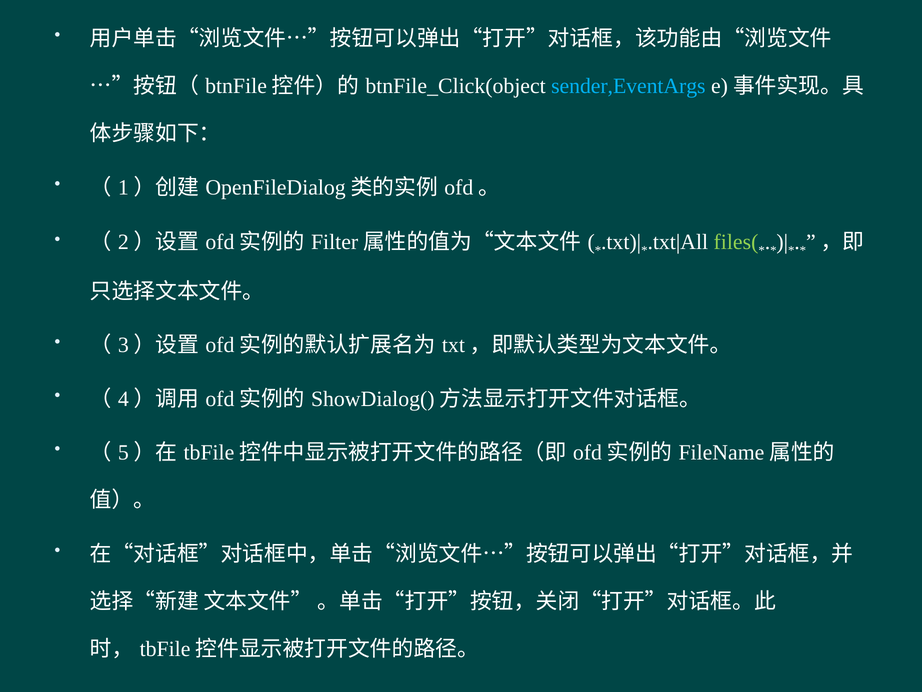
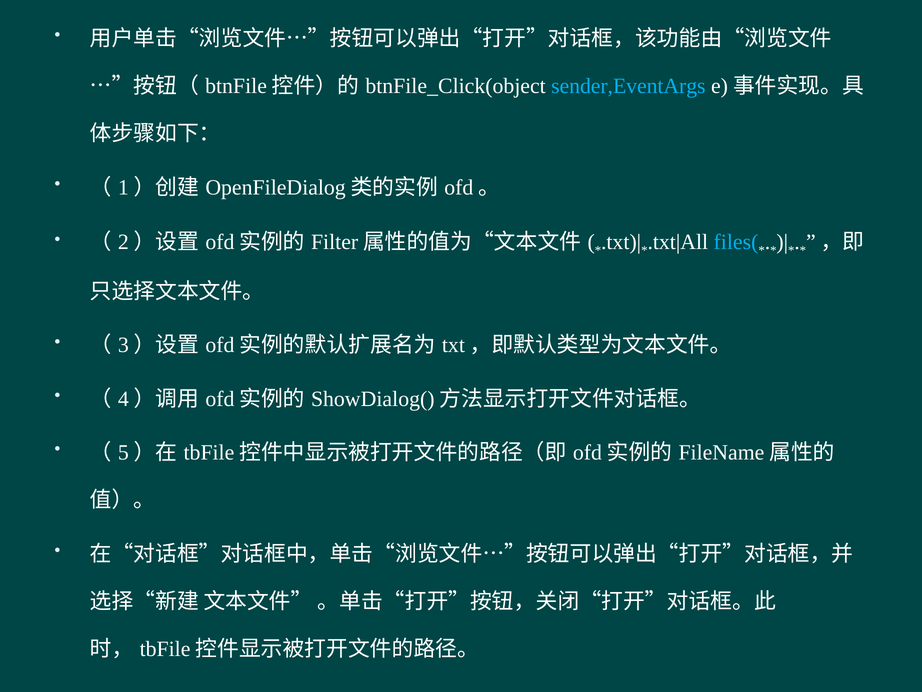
files( colour: light green -> light blue (736, 242)
